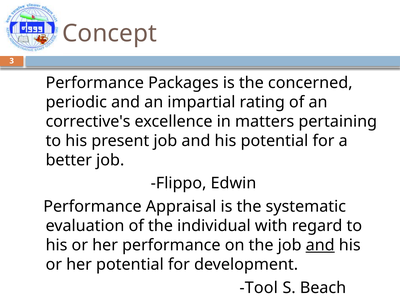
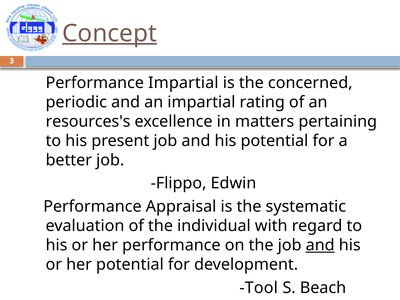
Concept underline: none -> present (110, 33)
Performance Packages: Packages -> Impartial (183, 83)
corrective's: corrective's -> resources's (88, 121)
